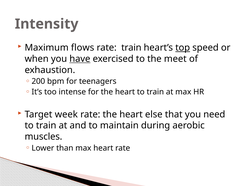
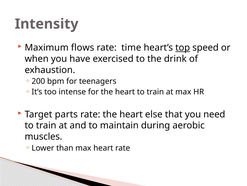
rate train: train -> time (131, 47)
have underline: present -> none (80, 59)
meet: meet -> drink (175, 59)
week: week -> parts (66, 114)
